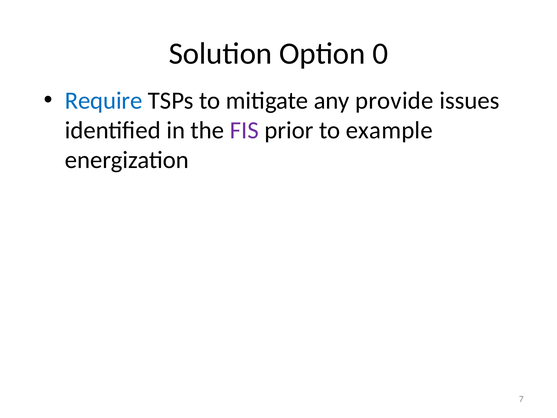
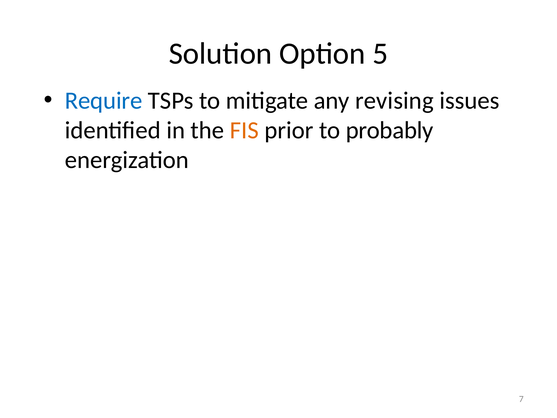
0: 0 -> 5 (380, 54)
provide: provide -> revising (394, 101)
FIS colour: purple -> orange (244, 130)
example: example -> probably (390, 130)
